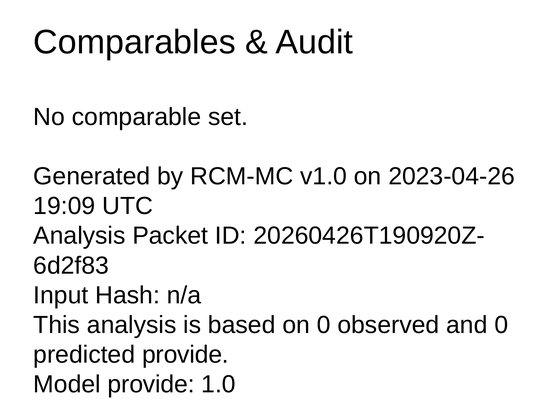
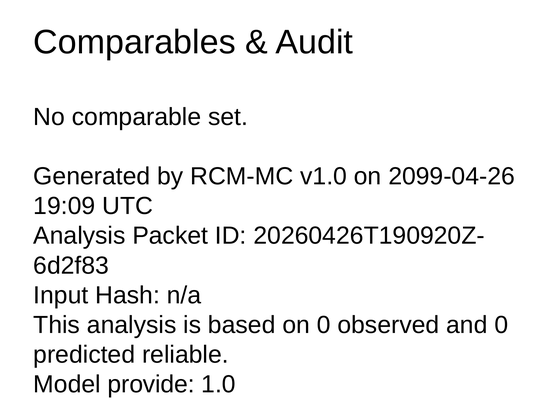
2023-04-26: 2023-04-26 -> 2099-04-26 (452, 176)
predicted provide: provide -> reliable (185, 355)
